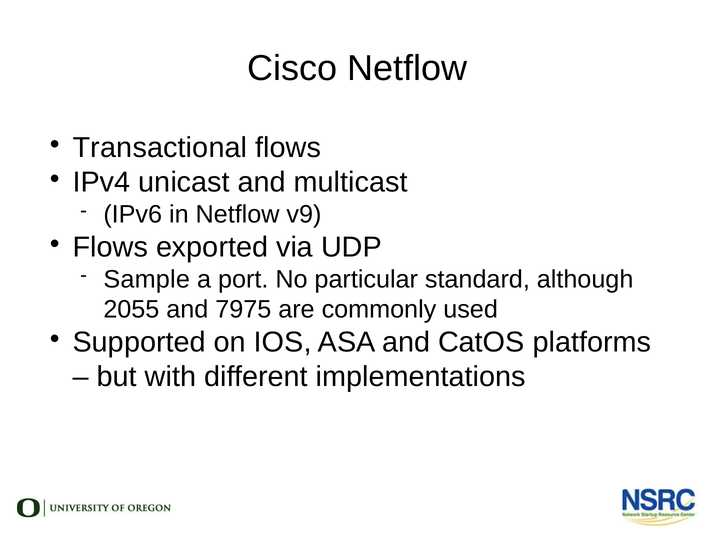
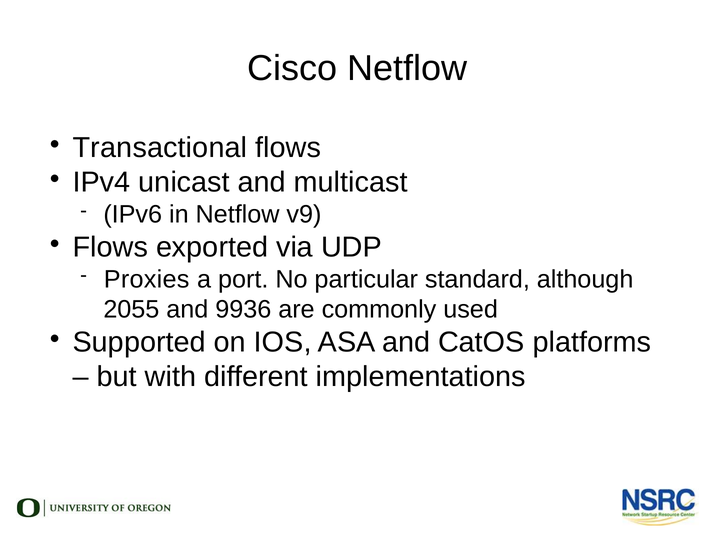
Sample: Sample -> Proxies (147, 279)
7975: 7975 -> 9936 (243, 310)
